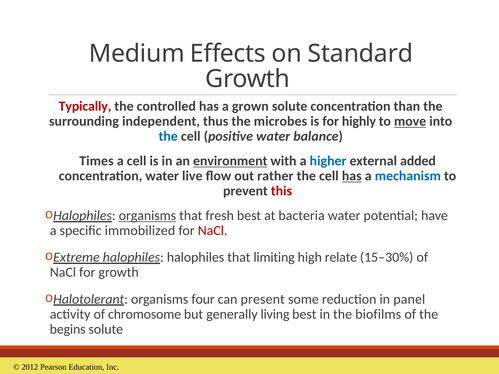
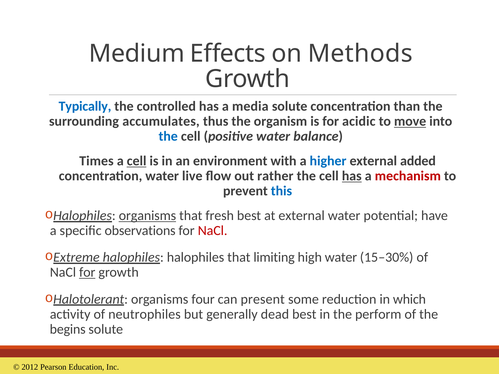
Standard: Standard -> Methods (360, 54)
Typically colour: red -> blue (85, 106)
grown: grown -> media (250, 106)
independent: independent -> accumulates (161, 121)
microbes: microbes -> organism (281, 121)
highly: highly -> acidic (359, 121)
cell underline: none -> present (137, 161)
environment underline: present -> none (230, 161)
mechanism colour: blue -> red (408, 176)
this colour: red -> blue (281, 191)
at bacteria: bacteria -> external (302, 216)
immobilized: immobilized -> observations (140, 231)
high relate: relate -> water (341, 258)
for underline: none -> present (87, 273)
panel: panel -> which (409, 299)
chromosome: chromosome -> neutrophiles (144, 314)
living: living -> dead (275, 314)
biofilms: biofilms -> perform (378, 314)
